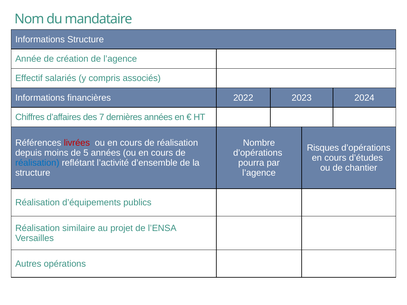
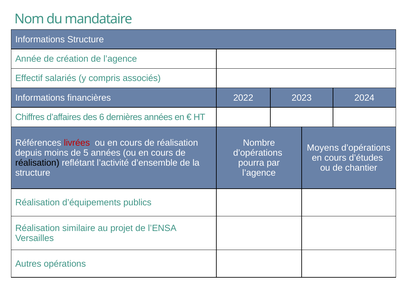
7: 7 -> 6 (102, 117)
Risques: Risques -> Moyens (323, 148)
réalisation colour: blue -> black (37, 163)
